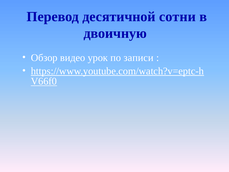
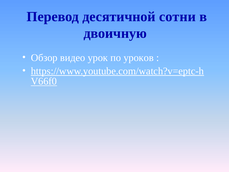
записи: записи -> уроков (139, 58)
